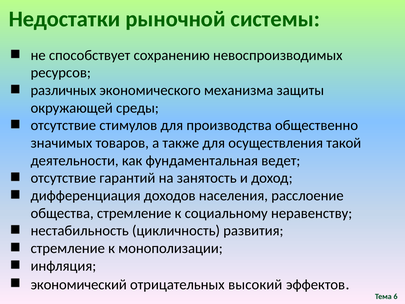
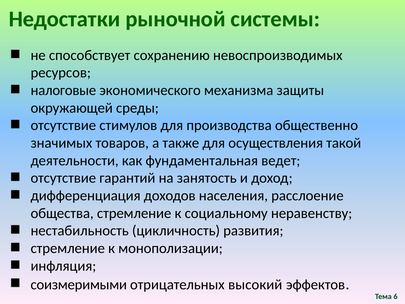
различных: различных -> налоговые (63, 90)
экономический: экономический -> соизмеримыми (79, 284)
